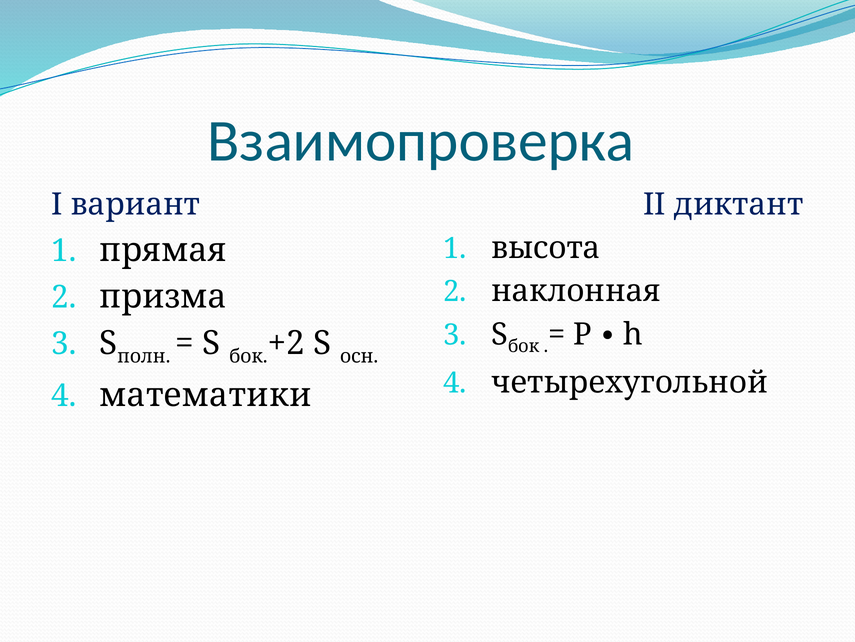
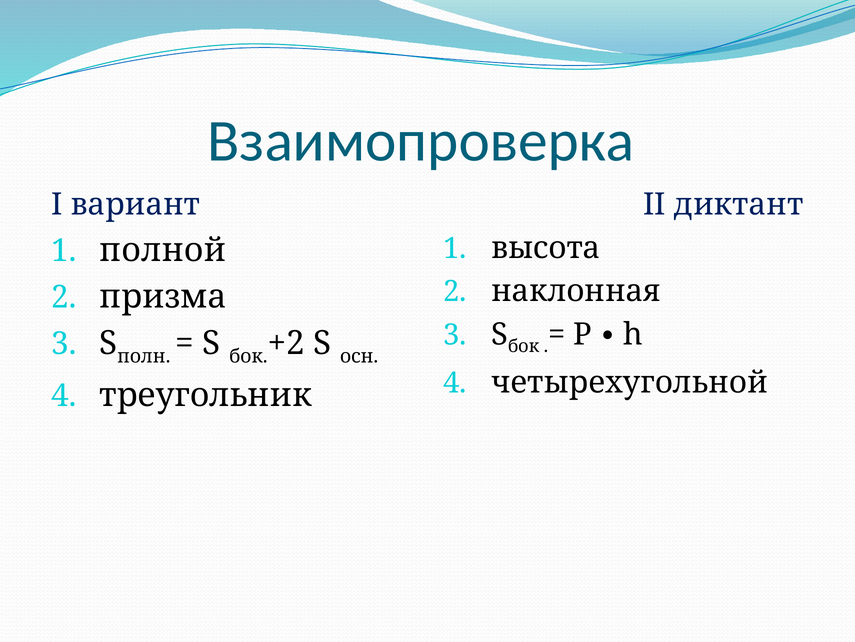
прямая: прямая -> полной (163, 250)
математики: математики -> треугольник (205, 395)
